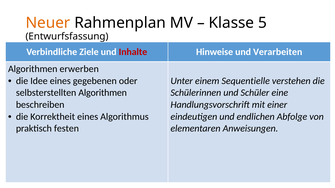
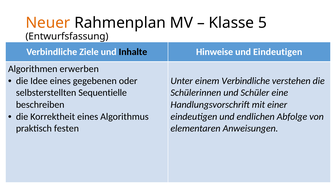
Inhalte colour: red -> black (133, 52)
und Verarbeiten: Verarbeiten -> Eindeutigen (278, 52)
einem Sequentielle: Sequentielle -> Verbindliche (246, 81)
selbsterstellten Algorithmen: Algorithmen -> Sequentielle (103, 93)
